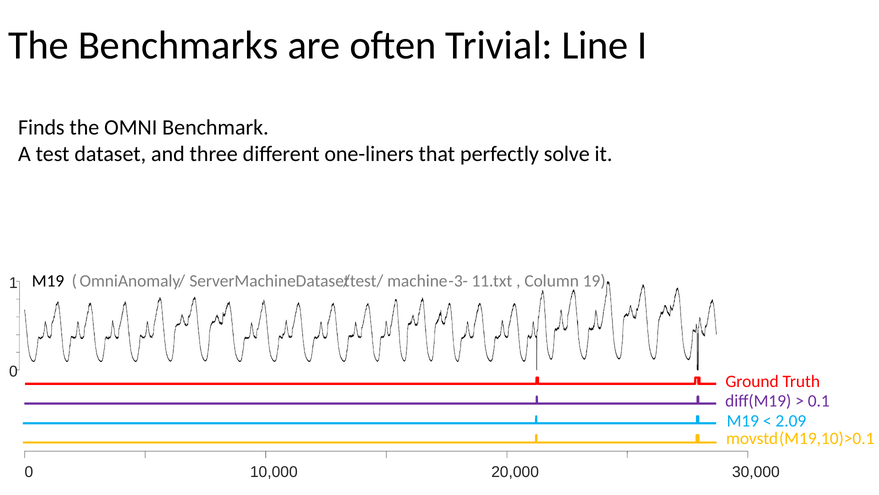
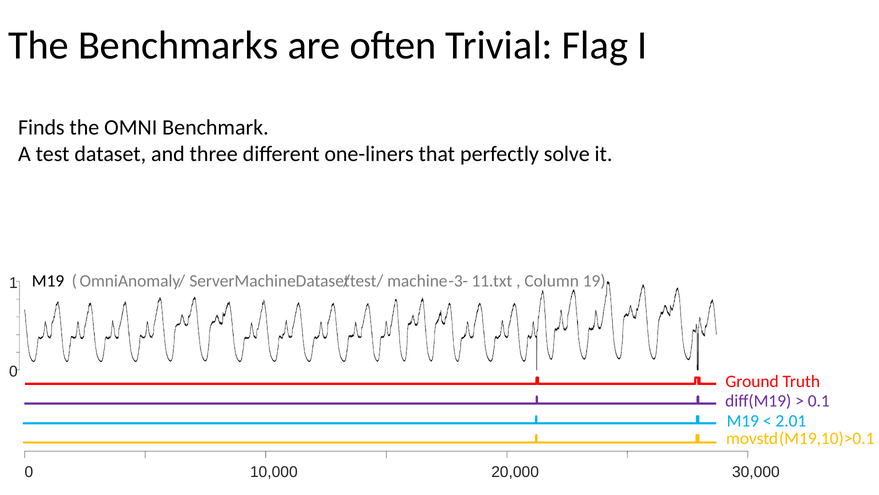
Line: Line -> Flag (595, 45)
2.09: 2.09 -> 2.01 (791, 420)
